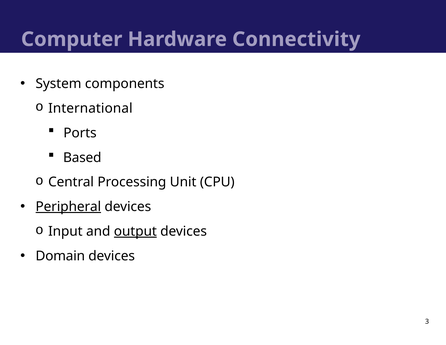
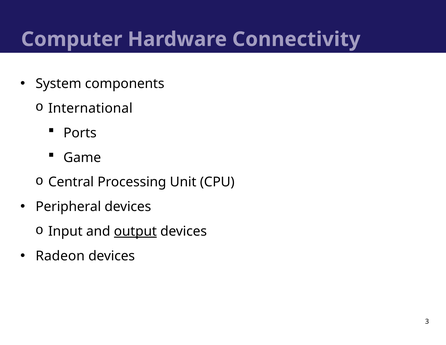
Based: Based -> Game (82, 157)
Peripheral underline: present -> none (68, 207)
Domain: Domain -> Radeon (60, 256)
